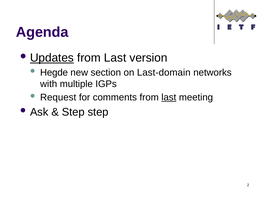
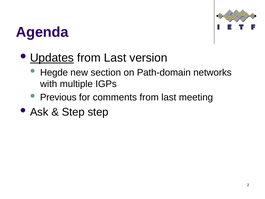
Last-domain: Last-domain -> Path-domain (164, 72)
Request: Request -> Previous (58, 97)
last underline: present -> none (169, 97)
